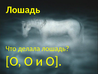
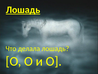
Лошадь underline: none -> present (23, 10)
